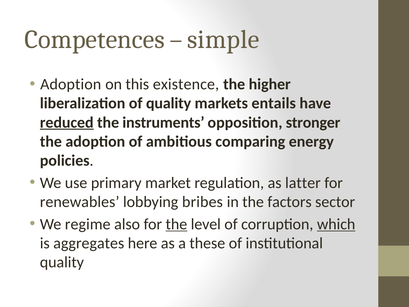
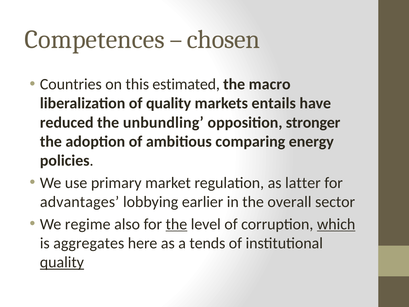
simple: simple -> chosen (223, 40)
Adoption: Adoption -> Countries (71, 84)
existence: existence -> estimated (186, 84)
higher: higher -> macro (270, 84)
reduced underline: present -> none (67, 122)
instruments: instruments -> unbundling (163, 122)
renewables: renewables -> advantages (80, 202)
bribes: bribes -> earlier (203, 202)
factors: factors -> overall (289, 202)
these: these -> tends (207, 243)
quality underline: none -> present (62, 262)
